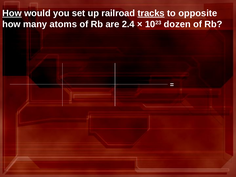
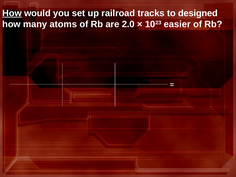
tracks underline: present -> none (151, 13)
opposite: opposite -> designed (198, 13)
2.4: 2.4 -> 2.0 (128, 24)
dozen: dozen -> easier (177, 24)
